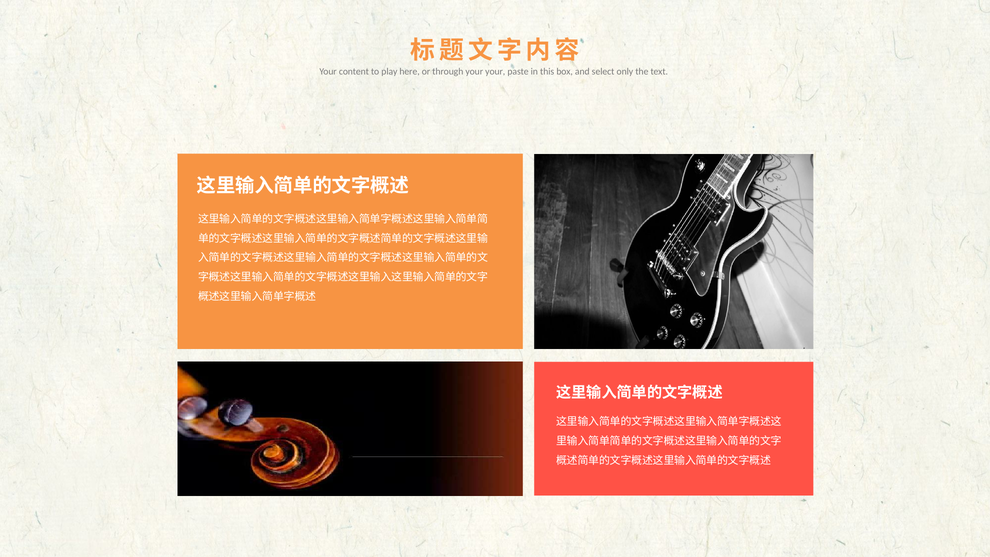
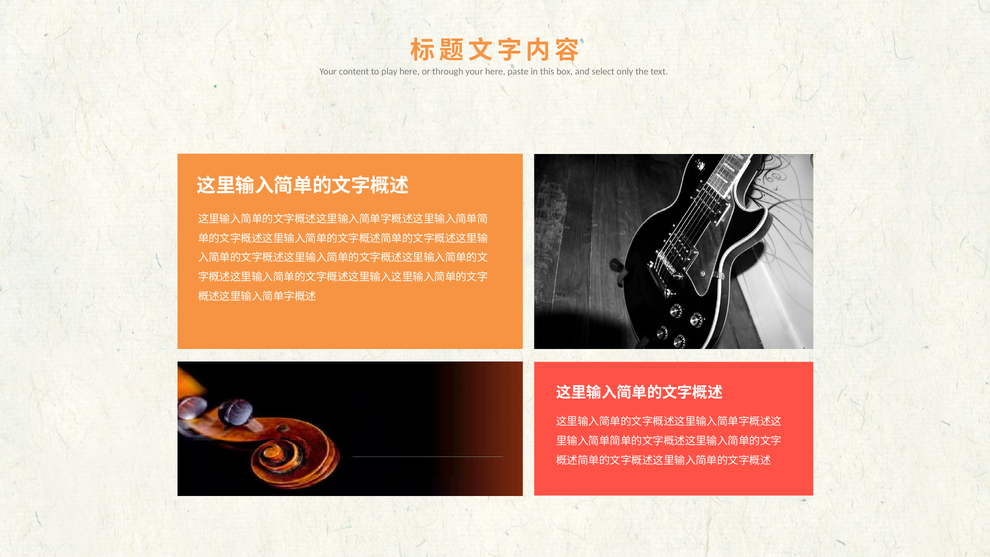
your your: your -> here (495, 71)
